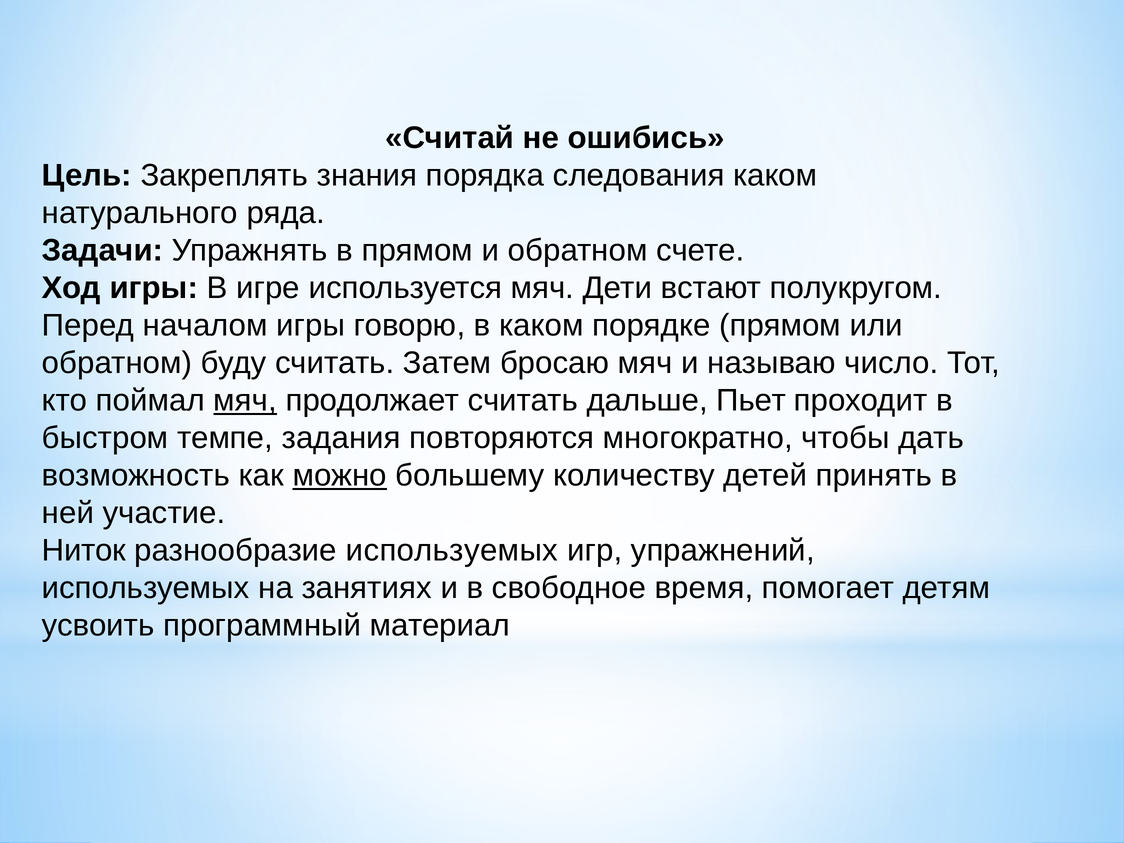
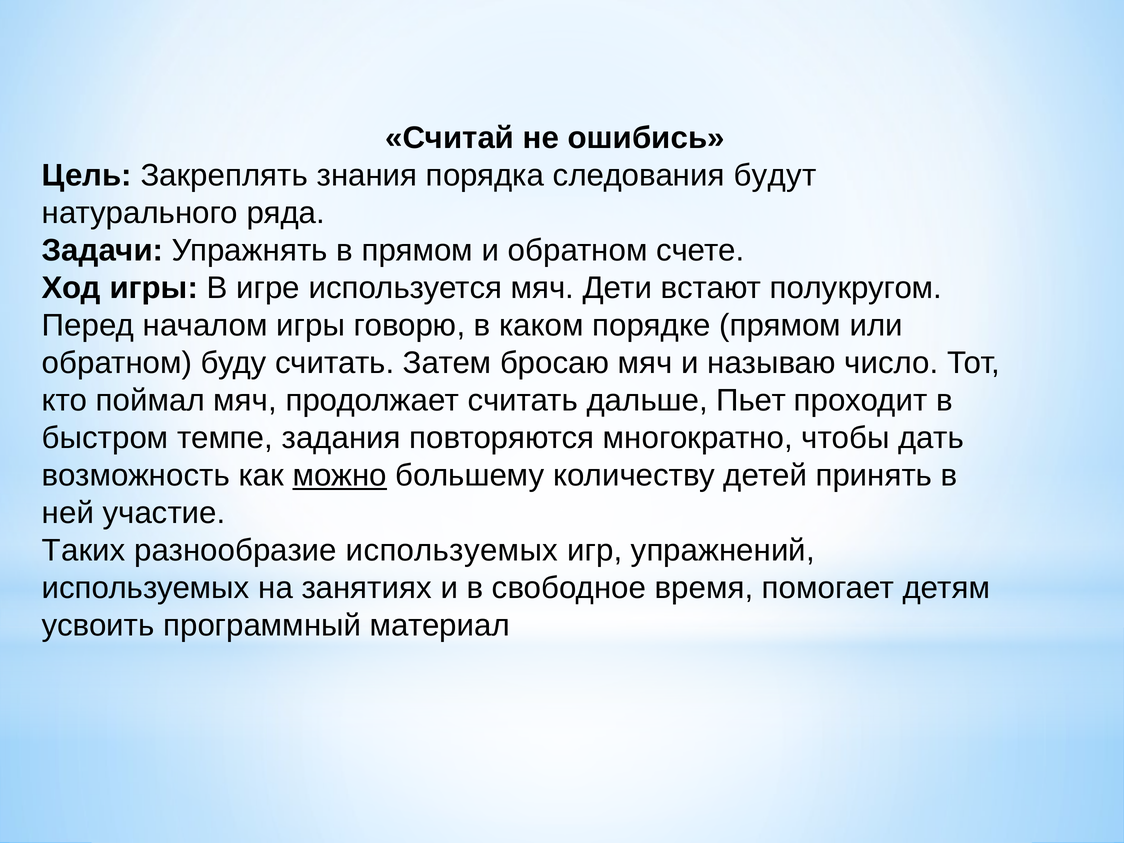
следования каком: каком -> будут (775, 176)
мяч underline: present -> none (245, 400)
Ниток: Ниток -> Таких (84, 550)
